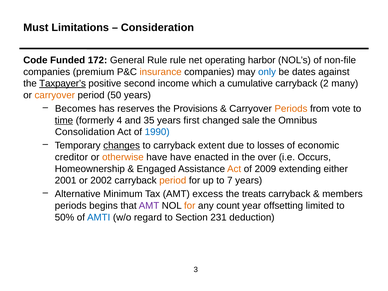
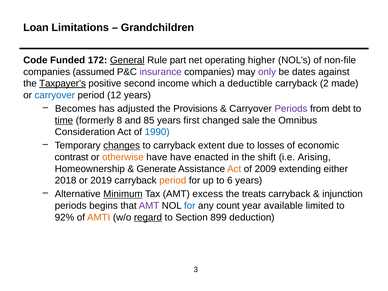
Must: Must -> Loan (36, 28)
Consideration: Consideration -> Grandchildren (158, 28)
General underline: none -> present (127, 60)
Rule rule: rule -> part (178, 60)
harbor: harbor -> higher (262, 60)
premium: premium -> assumed (94, 72)
insurance colour: orange -> purple (161, 72)
only colour: blue -> purple (267, 72)
cumulative: cumulative -> deductible (250, 83)
many: many -> made (345, 83)
carryover colour: orange -> blue (55, 95)
50: 50 -> 12 (114, 95)
reserves: reserves -> adjusted (136, 109)
Periods colour: orange -> purple (291, 109)
vote: vote -> debt (341, 109)
4: 4 -> 8 (119, 120)
35: 35 -> 85 (149, 120)
Consolidation: Consolidation -> Consideration (85, 132)
creditor: creditor -> contrast (72, 157)
over: over -> shift (267, 157)
Occurs: Occurs -> Arising (314, 157)
Engaged: Engaged -> Generate (156, 169)
2001: 2001 -> 2018 (66, 180)
2002: 2002 -> 2019 (101, 180)
7: 7 -> 6 (230, 180)
Minimum underline: none -> present (123, 194)
members: members -> injunction (343, 194)
for colour: orange -> blue (190, 206)
offsetting: offsetting -> available (283, 206)
50%: 50% -> 92% (64, 217)
AMTI colour: blue -> orange (99, 217)
regard underline: none -> present (148, 217)
231: 231 -> 899 (219, 217)
